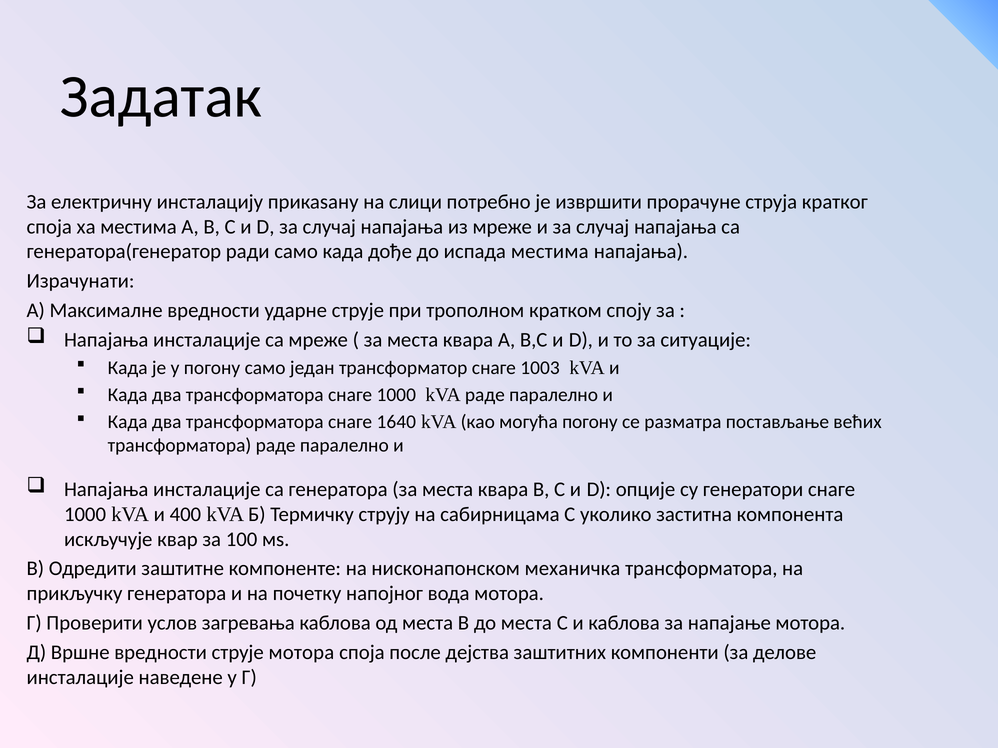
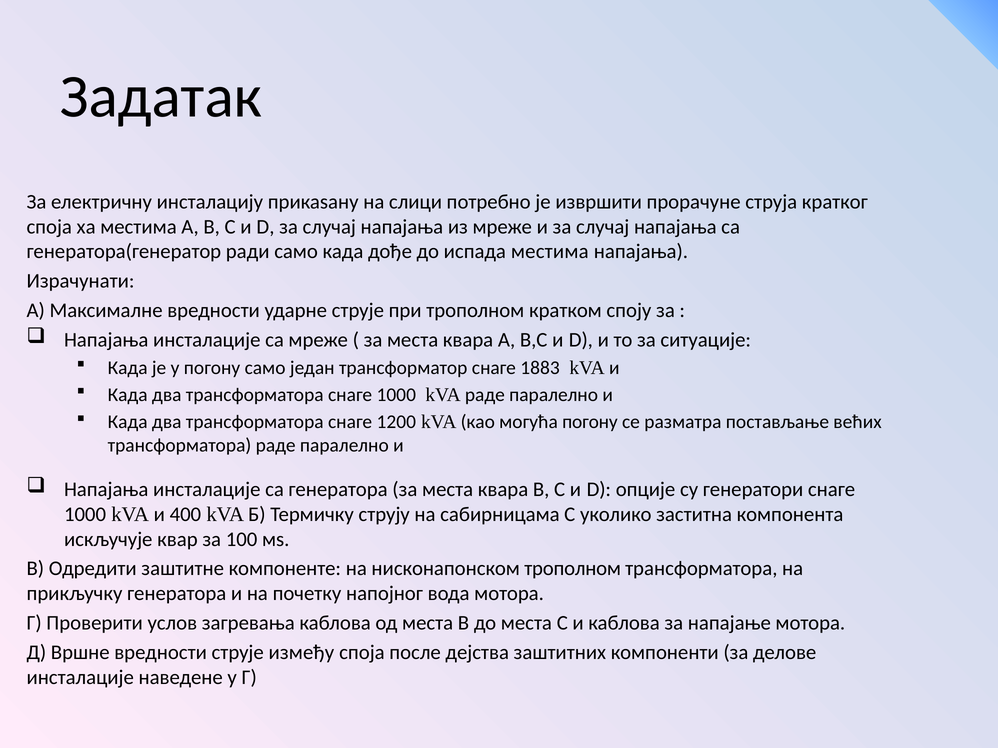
1003: 1003 -> 1883 (540, 368)
1640: 1640 -> 1200 (396, 422)
нисконапонском механичка: механичка -> трополном (573, 569)
струје мотора: мотора -> између (301, 653)
